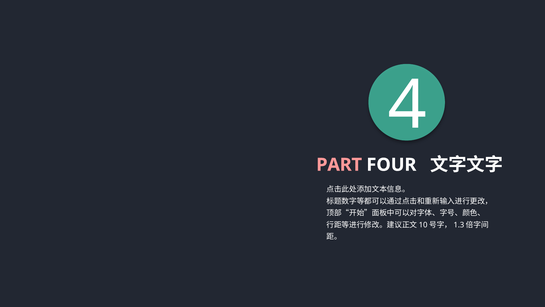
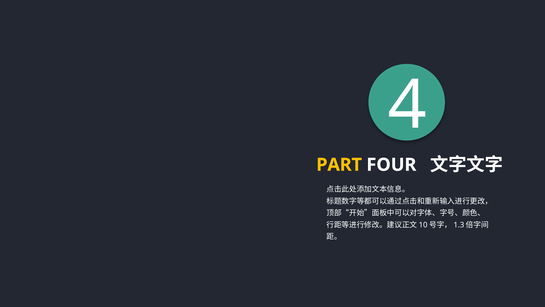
PART colour: pink -> yellow (339, 165)
